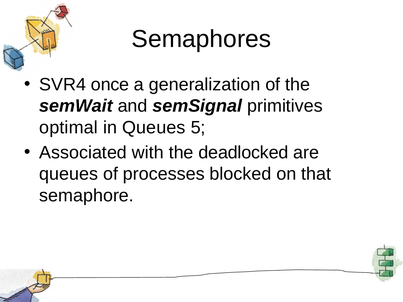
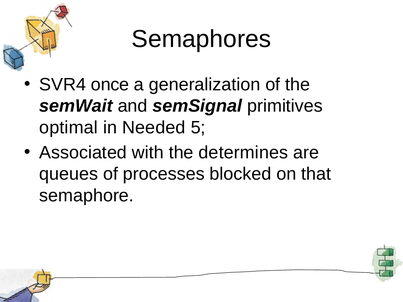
in Queues: Queues -> Needed (154, 128)
deadlocked: deadlocked -> determines (243, 153)
